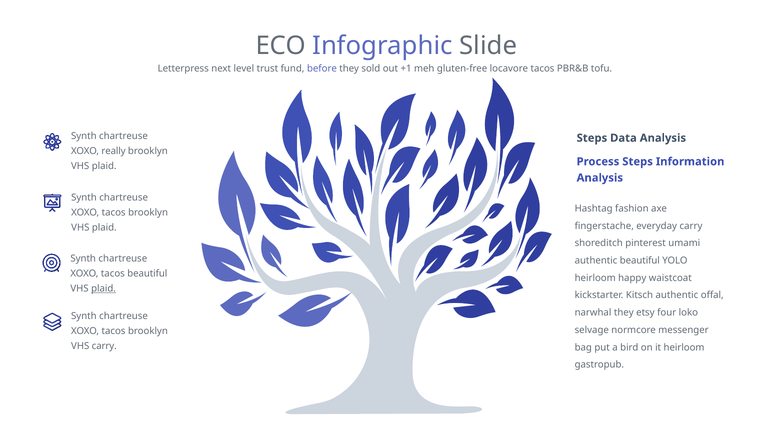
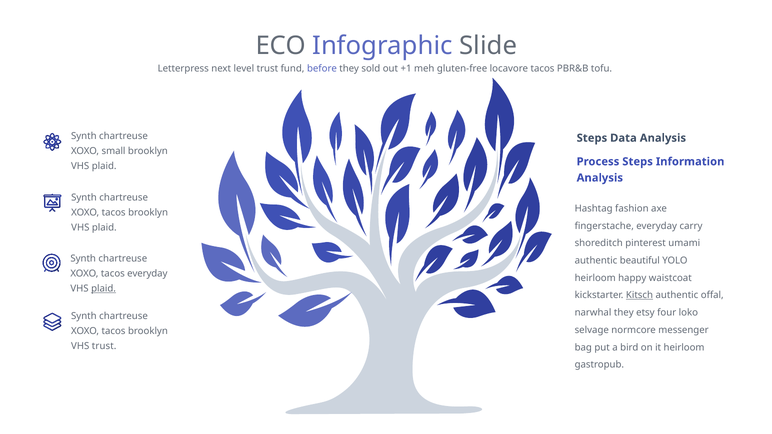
really: really -> small (114, 151)
tacos beautiful: beautiful -> everyday (147, 274)
Kitsch underline: none -> present (639, 295)
VHS carry: carry -> trust (104, 346)
